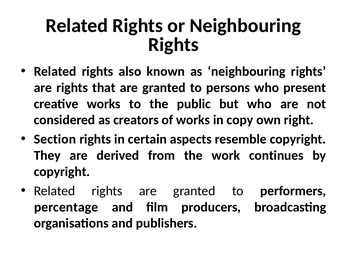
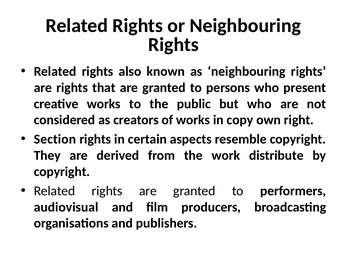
continues: continues -> distribute (276, 156)
percentage: percentage -> audiovisual (66, 207)
